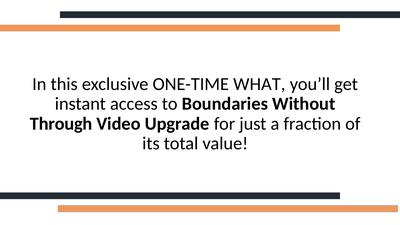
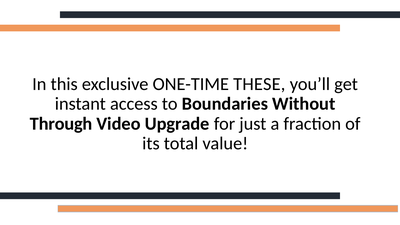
WHAT: WHAT -> THESE (259, 84)
